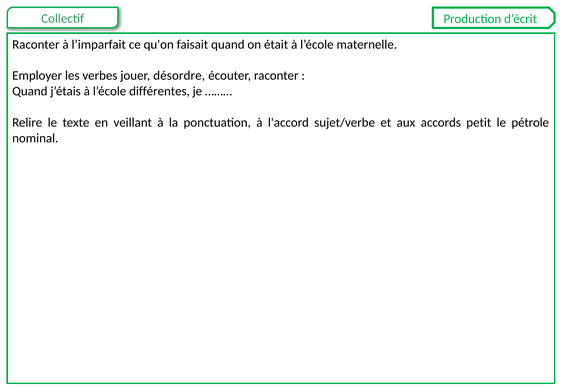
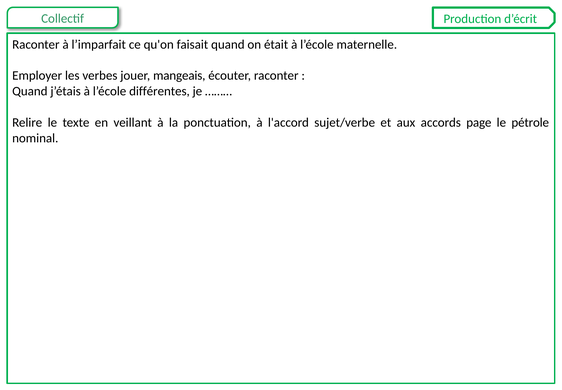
désordre: désordre -> mangeais (179, 76)
petit: petit -> page (479, 122)
